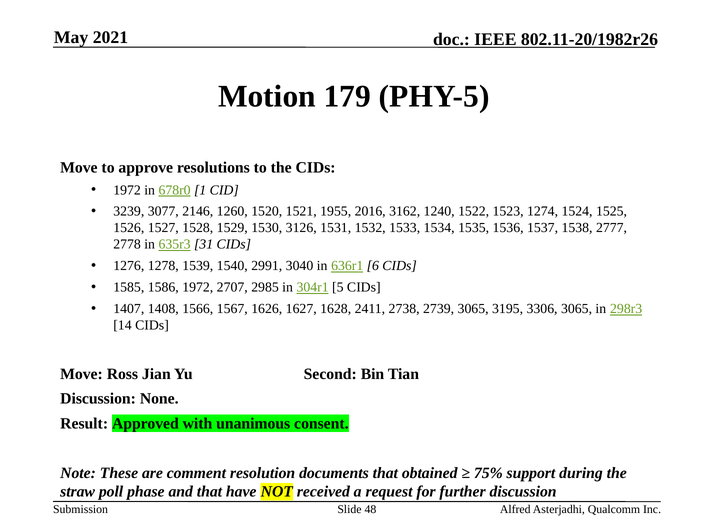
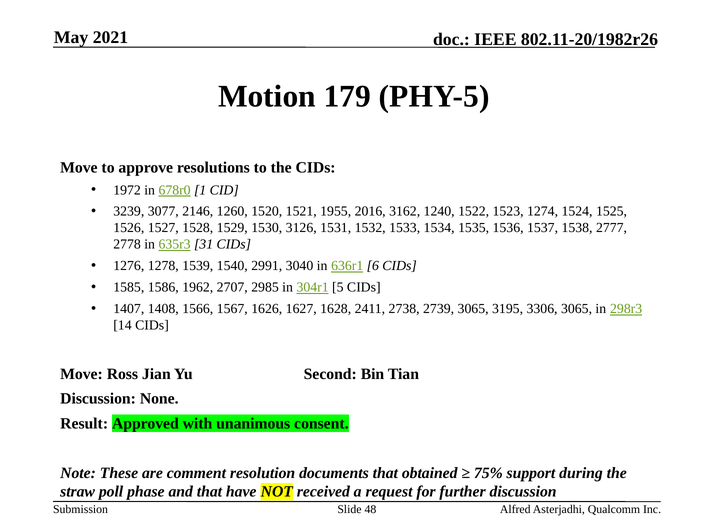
1586 1972: 1972 -> 1962 (198, 287)
